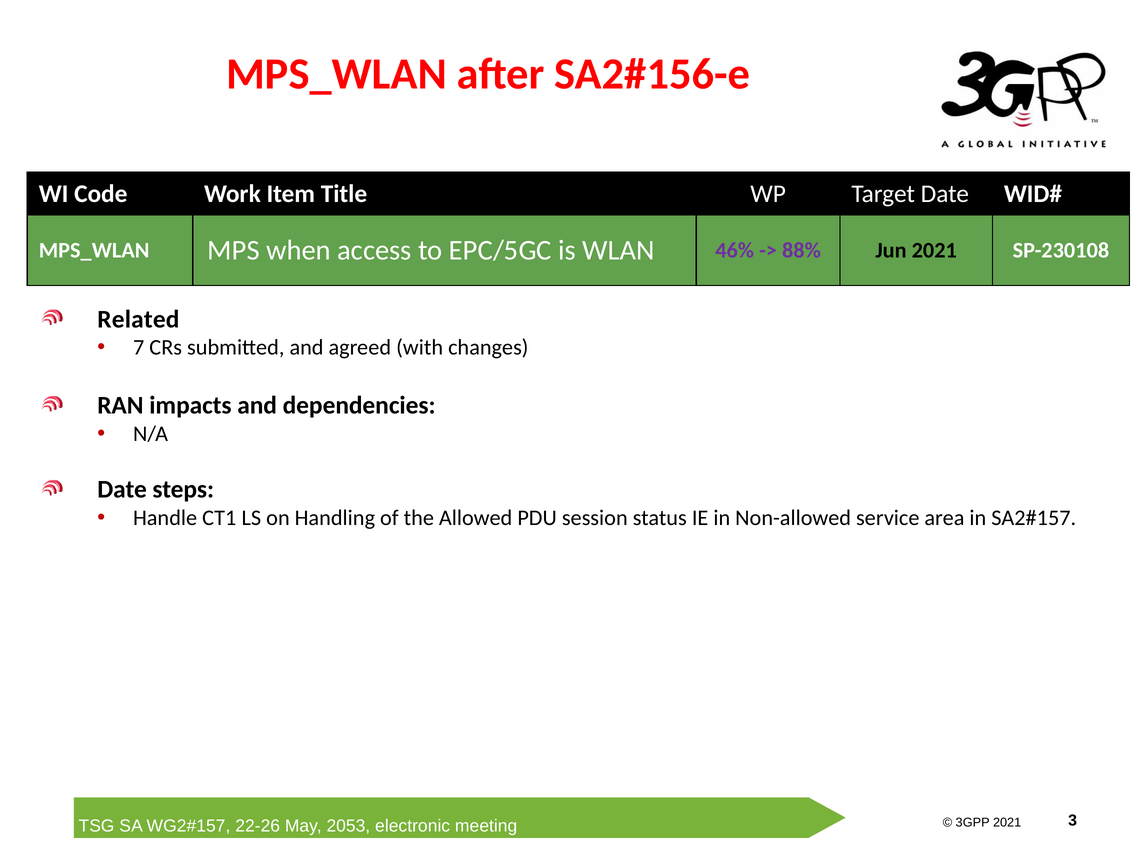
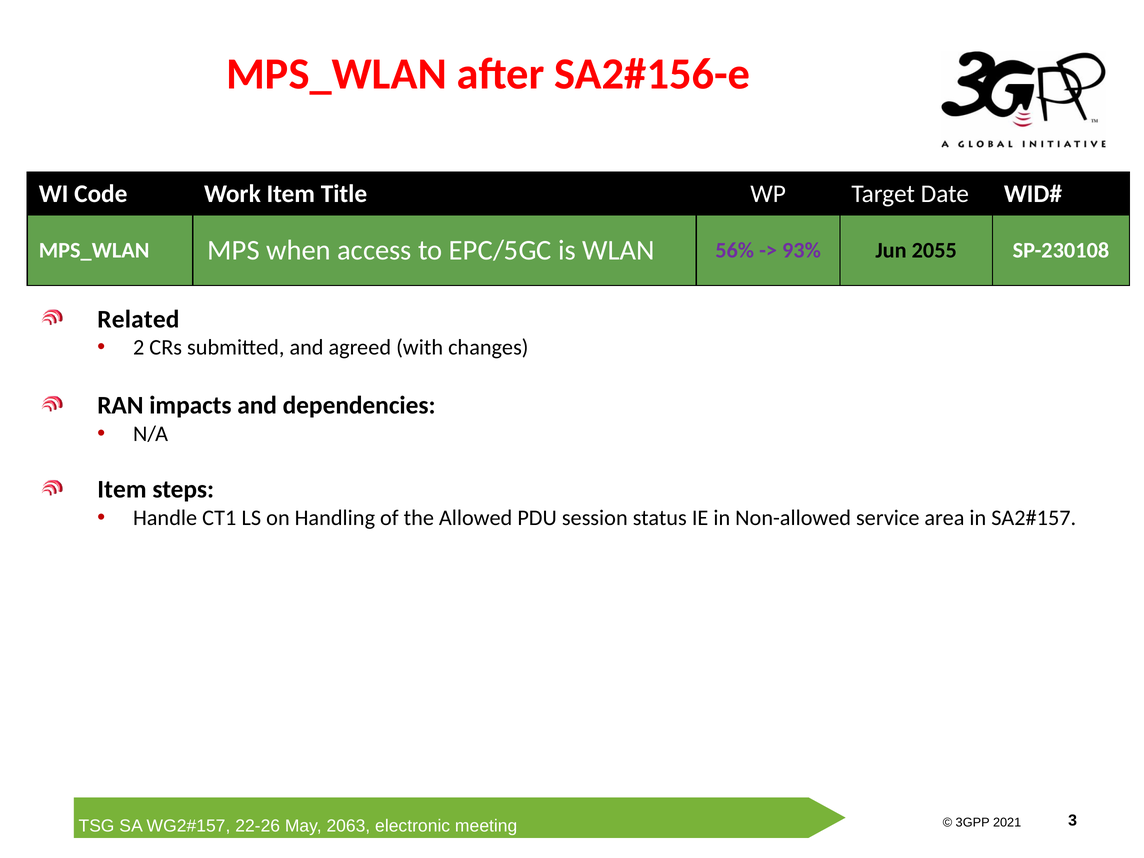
46%: 46% -> 56% (735, 250)
88%: 88% -> 93% (801, 250)
Jun 2021: 2021 -> 2055 (934, 250)
7: 7 -> 2 (139, 348)
Date: Date -> Item (122, 489)
2053: 2053 -> 2063 (348, 826)
